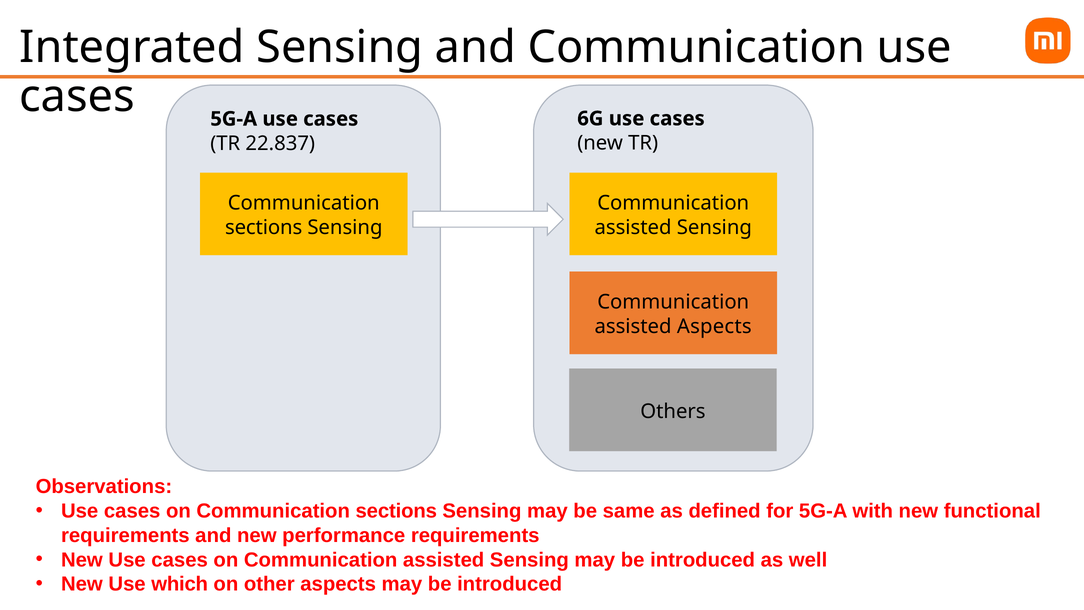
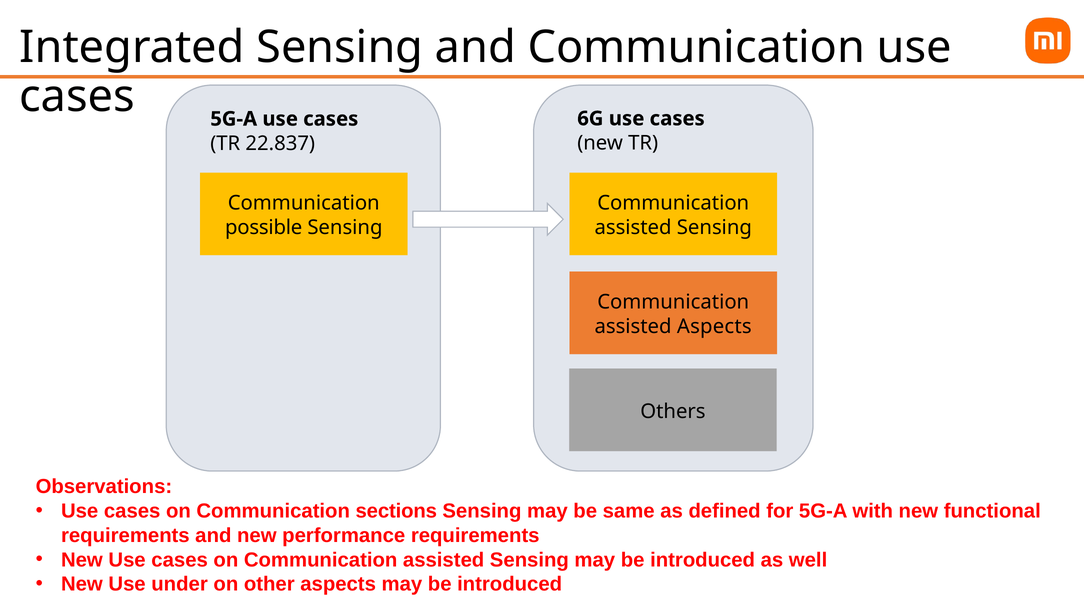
sections: sections -> possible (264, 227)
which: which -> under (180, 584)
